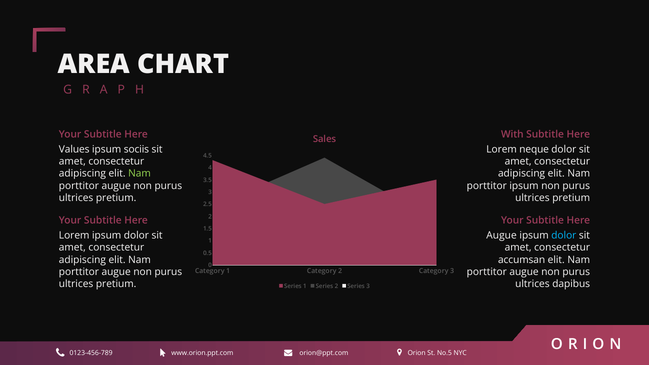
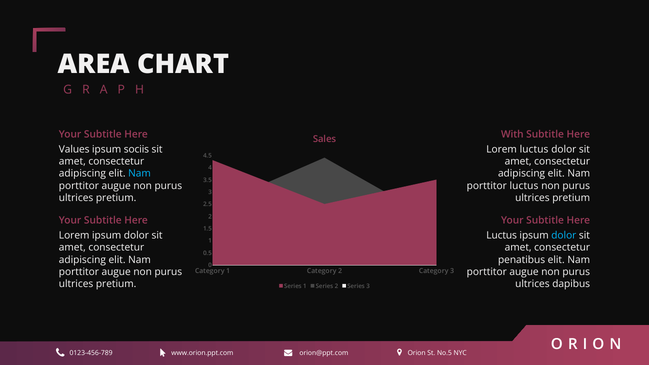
Lorem neque: neque -> luctus (534, 149)
Nam colour: light green -> light blue (140, 174)
porttitor ipsum: ipsum -> luctus (524, 186)
Augue: Augue -> Luctus (502, 235)
accumsan: accumsan -> penatibus (522, 260)
